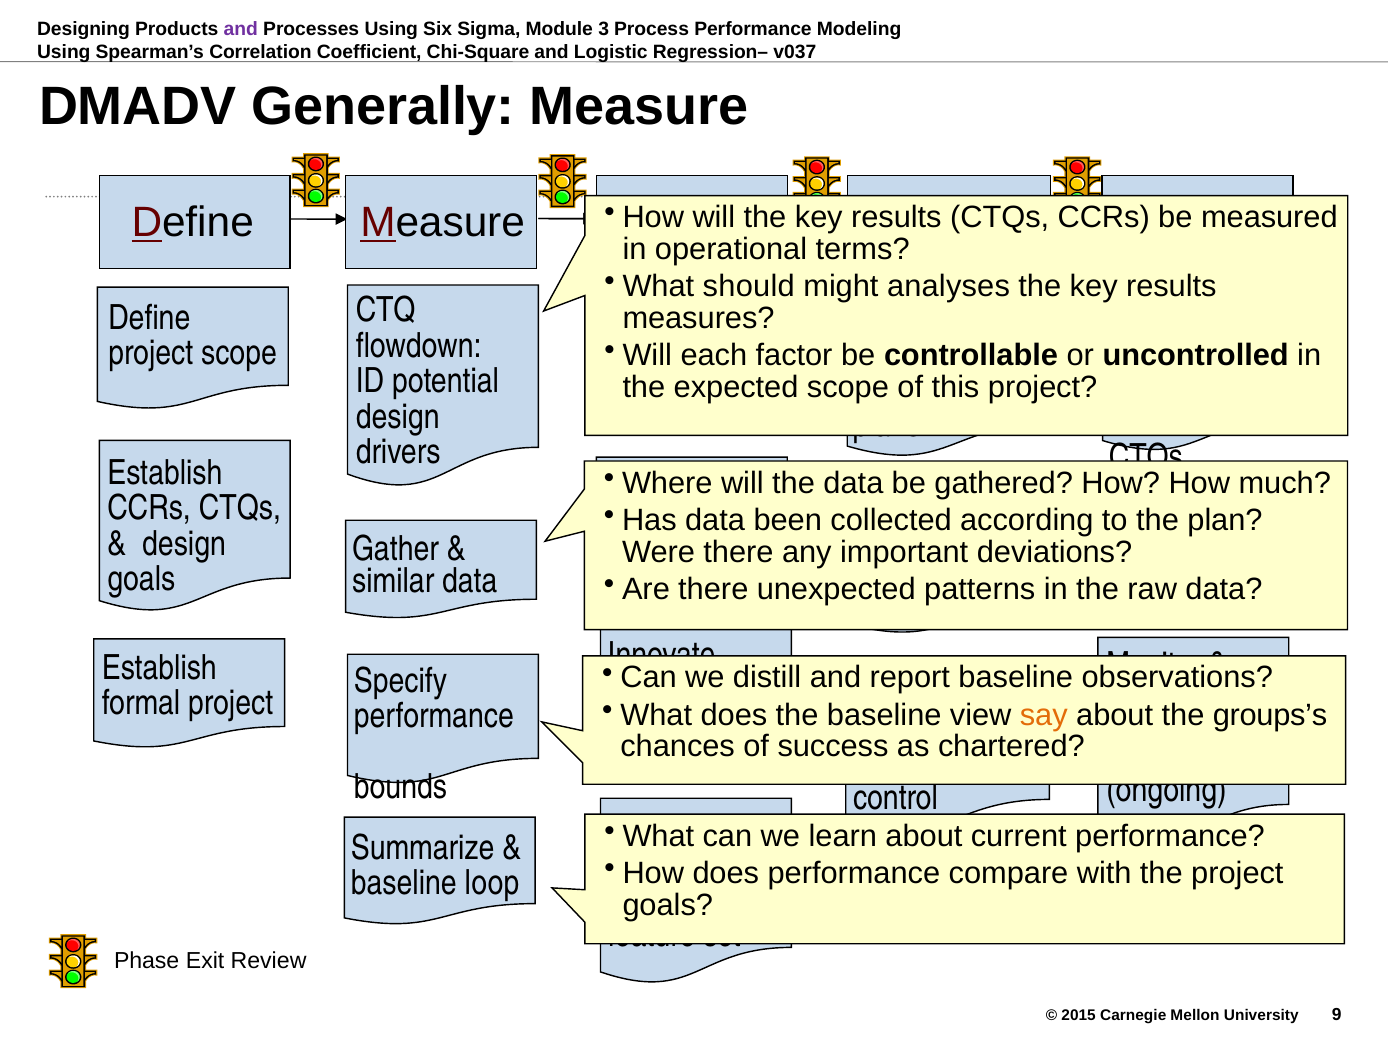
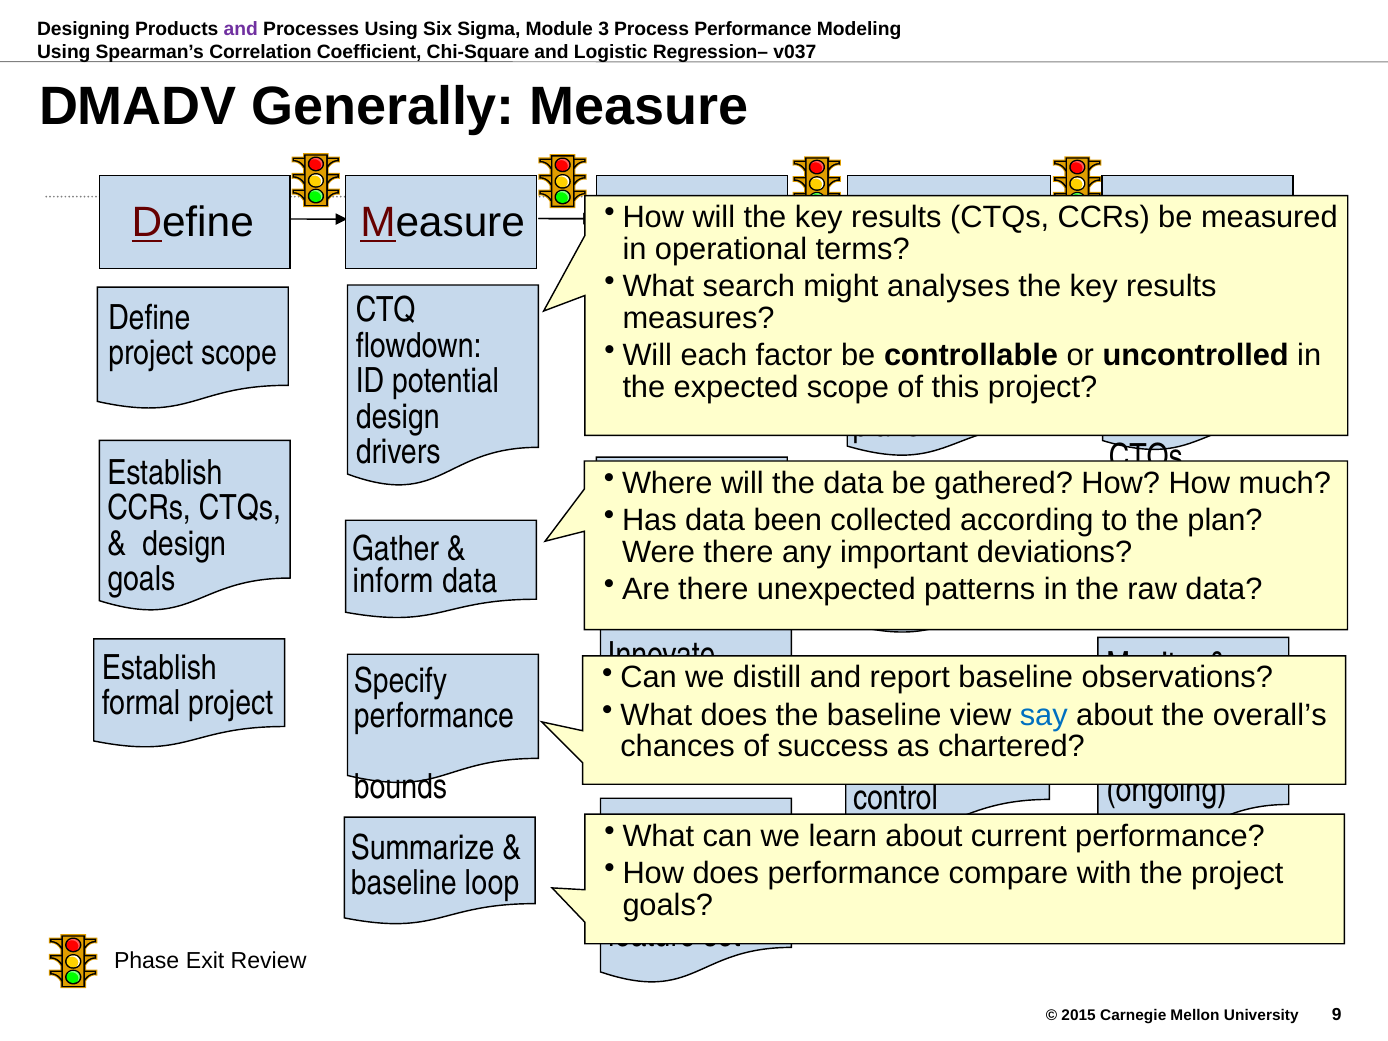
should: should -> search (749, 287)
similar: similar -> inform (393, 581)
say colour: orange -> blue (1044, 715)
groups’s: groups’s -> overall’s (1270, 715)
